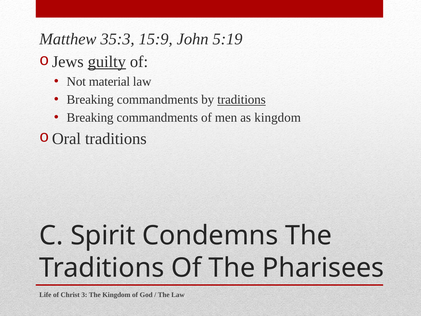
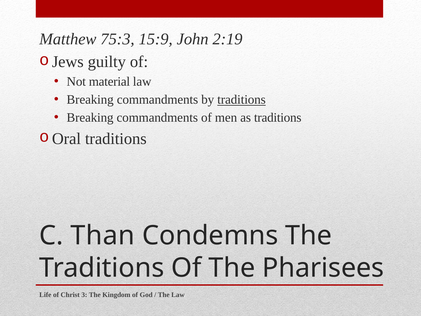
35:3: 35:3 -> 75:3 (118, 39)
5:19: 5:19 -> 2:19 (227, 39)
guilty underline: present -> none (107, 62)
as kingdom: kingdom -> traditions (278, 118)
Spirit: Spirit -> Than (103, 236)
